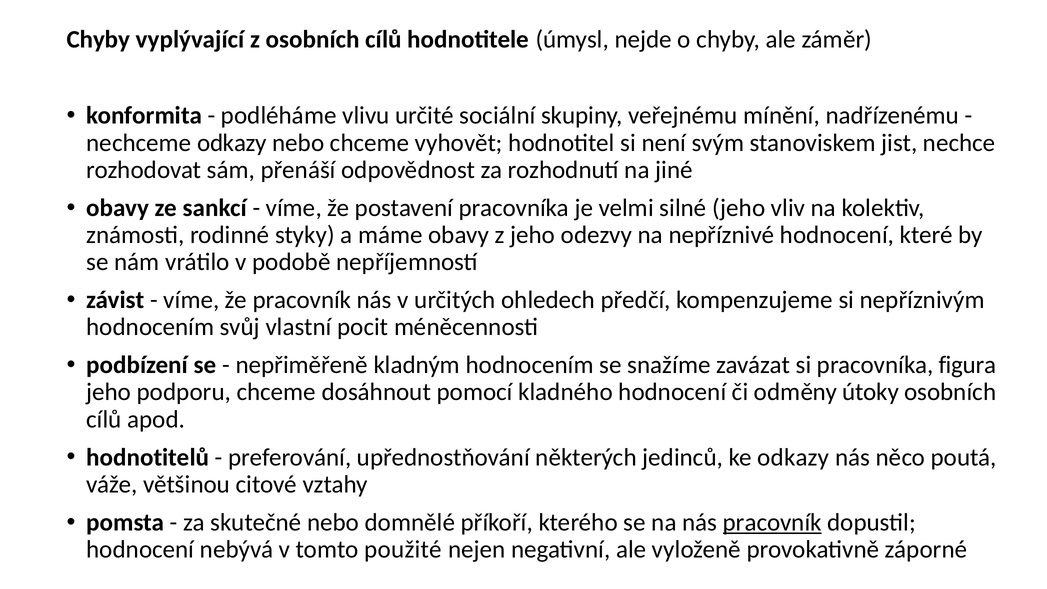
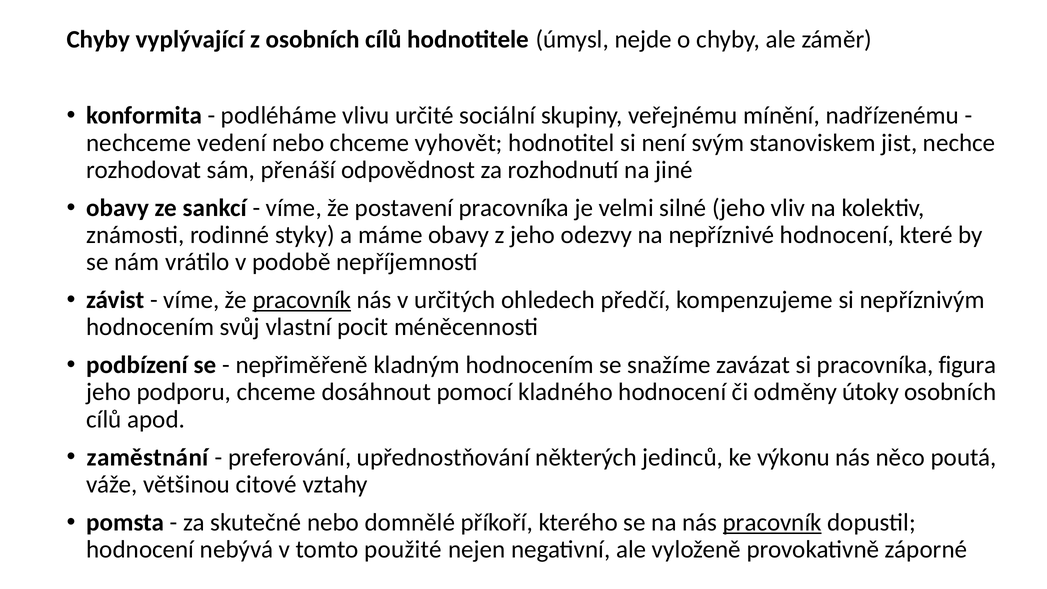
nechceme odkazy: odkazy -> vedení (232, 143)
pracovník underline: none -> present (302, 300)
hodnotitelů: hodnotitelů -> zaměstnání (148, 457)
ke odkazy: odkazy -> výkonu (794, 457)
